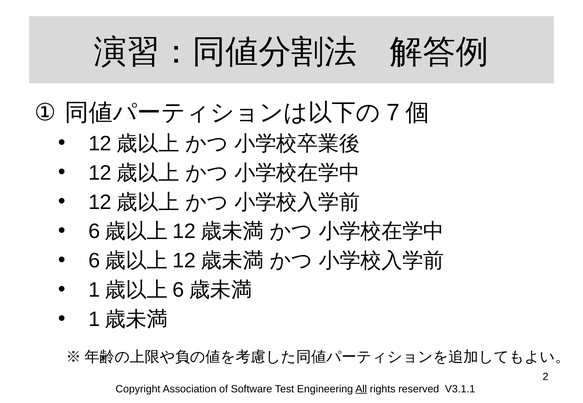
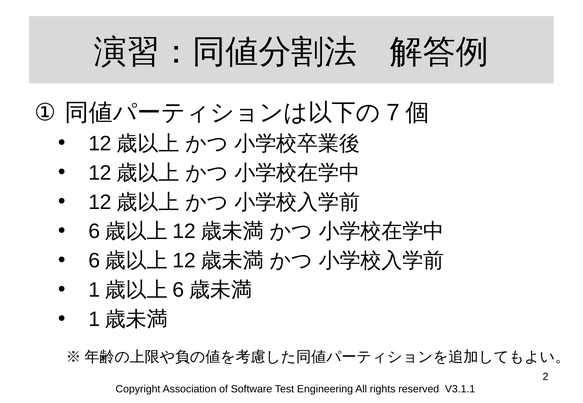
All underline: present -> none (361, 389)
